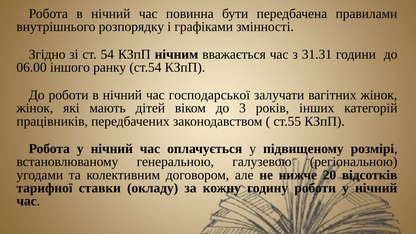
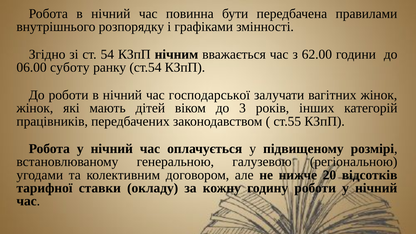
31.31: 31.31 -> 62.00 (317, 54)
іншого: іншого -> суботу (70, 68)
